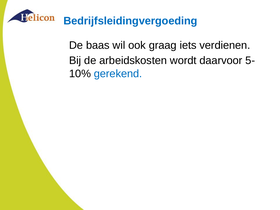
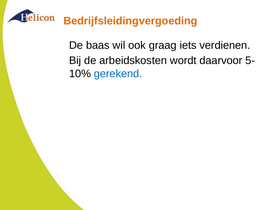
Bedrijfsleidingvergoeding colour: blue -> orange (130, 21)
